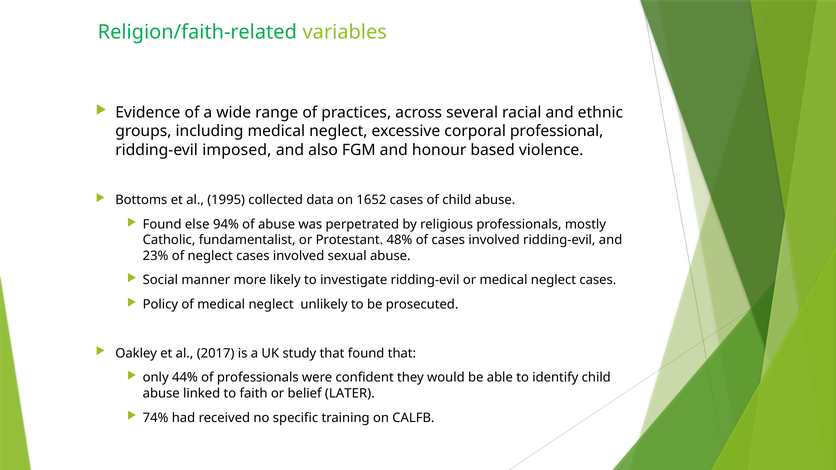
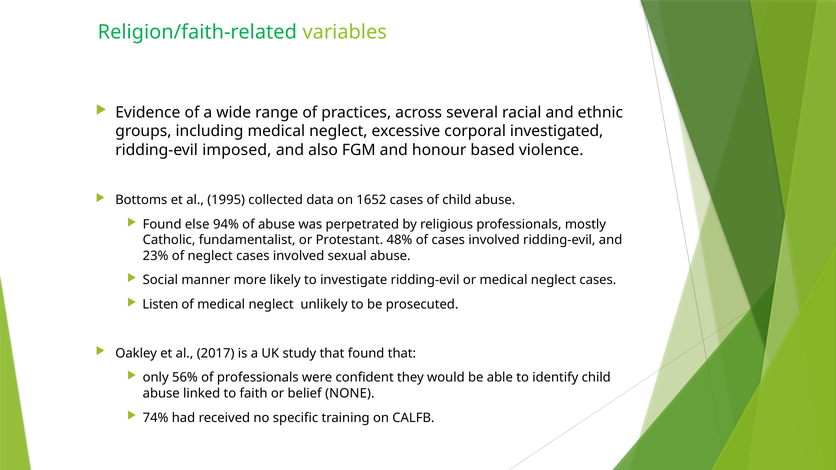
professional: professional -> investigated (557, 131)
Policy: Policy -> Listen (160, 305)
44%: 44% -> 56% (185, 378)
LATER: LATER -> NONE (350, 394)
